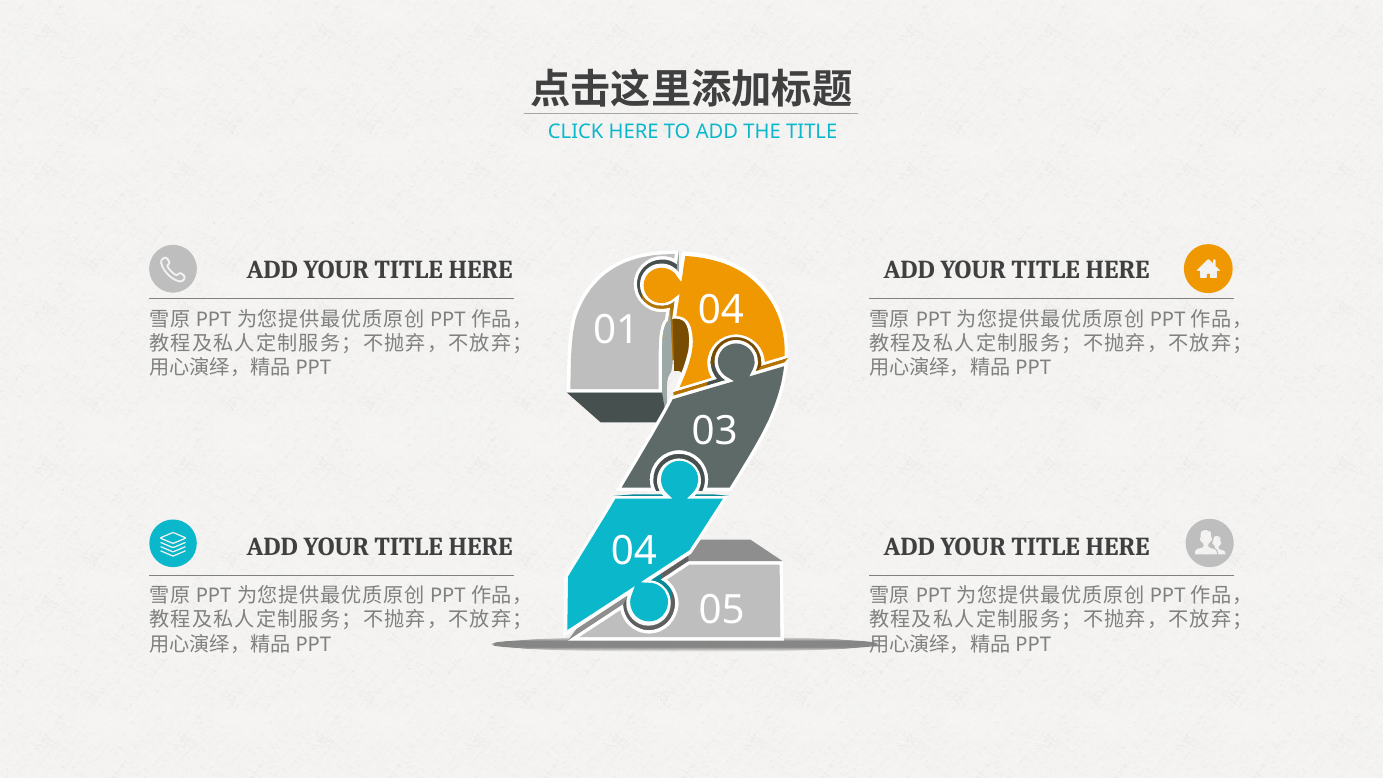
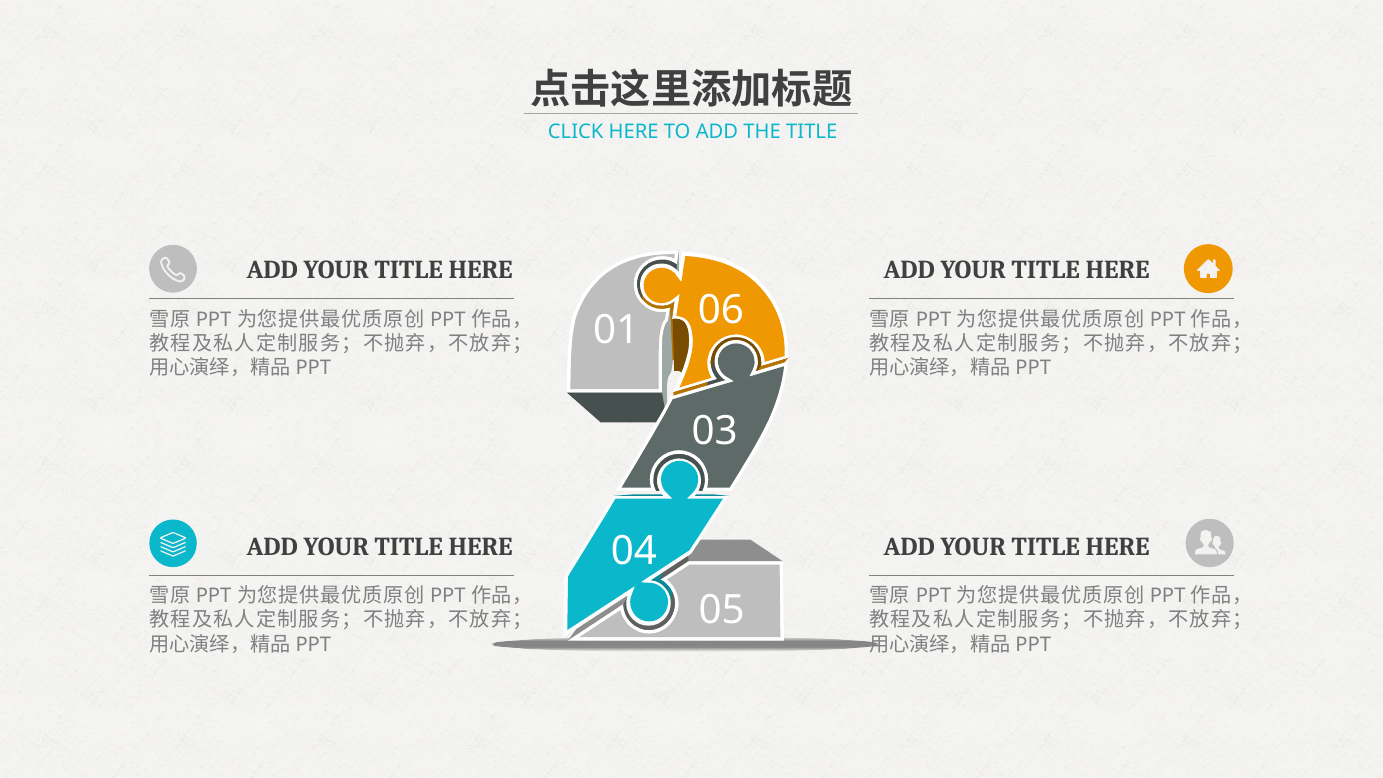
01 04: 04 -> 06 (721, 311)
